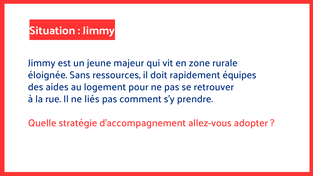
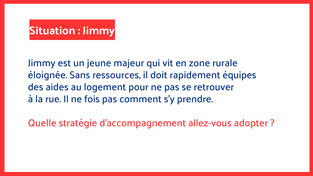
liés: liés -> fois (92, 99)
